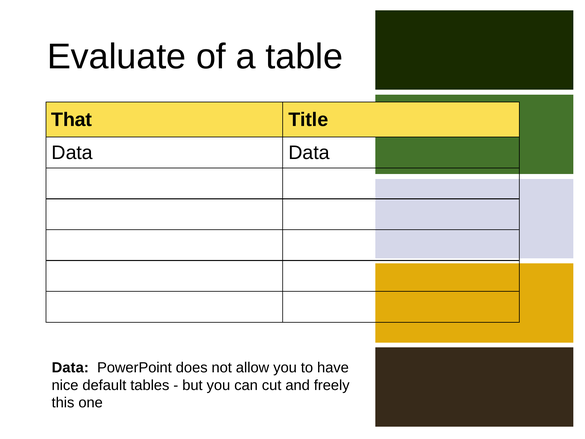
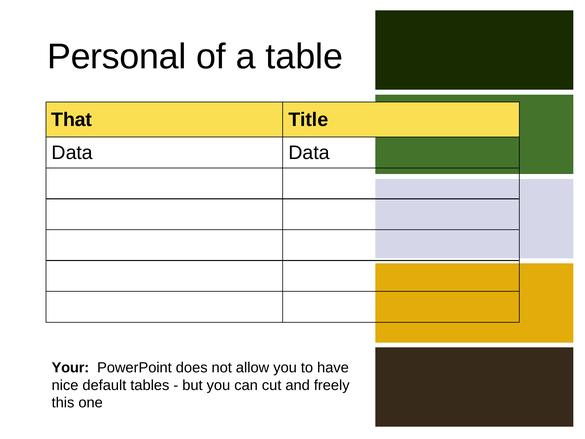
Evaluate: Evaluate -> Personal (117, 57)
Data: Data -> Your (70, 367)
